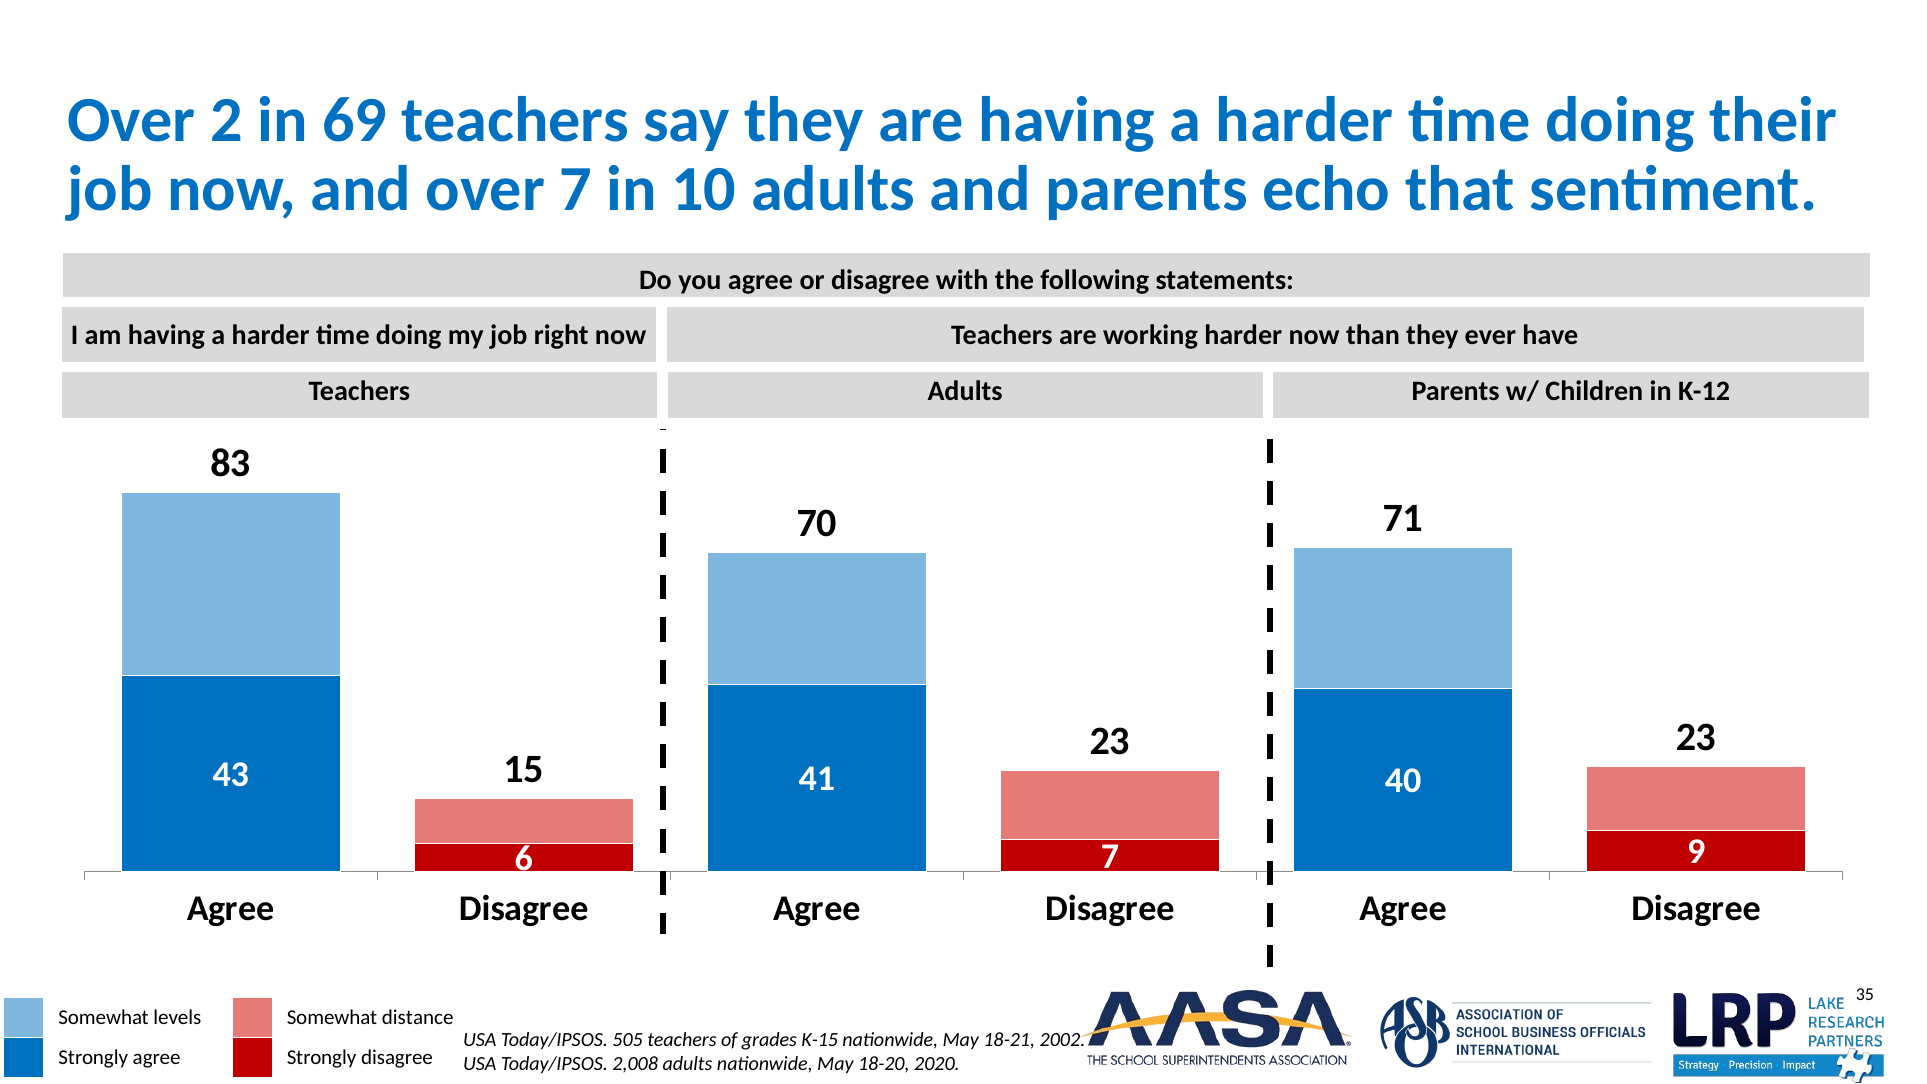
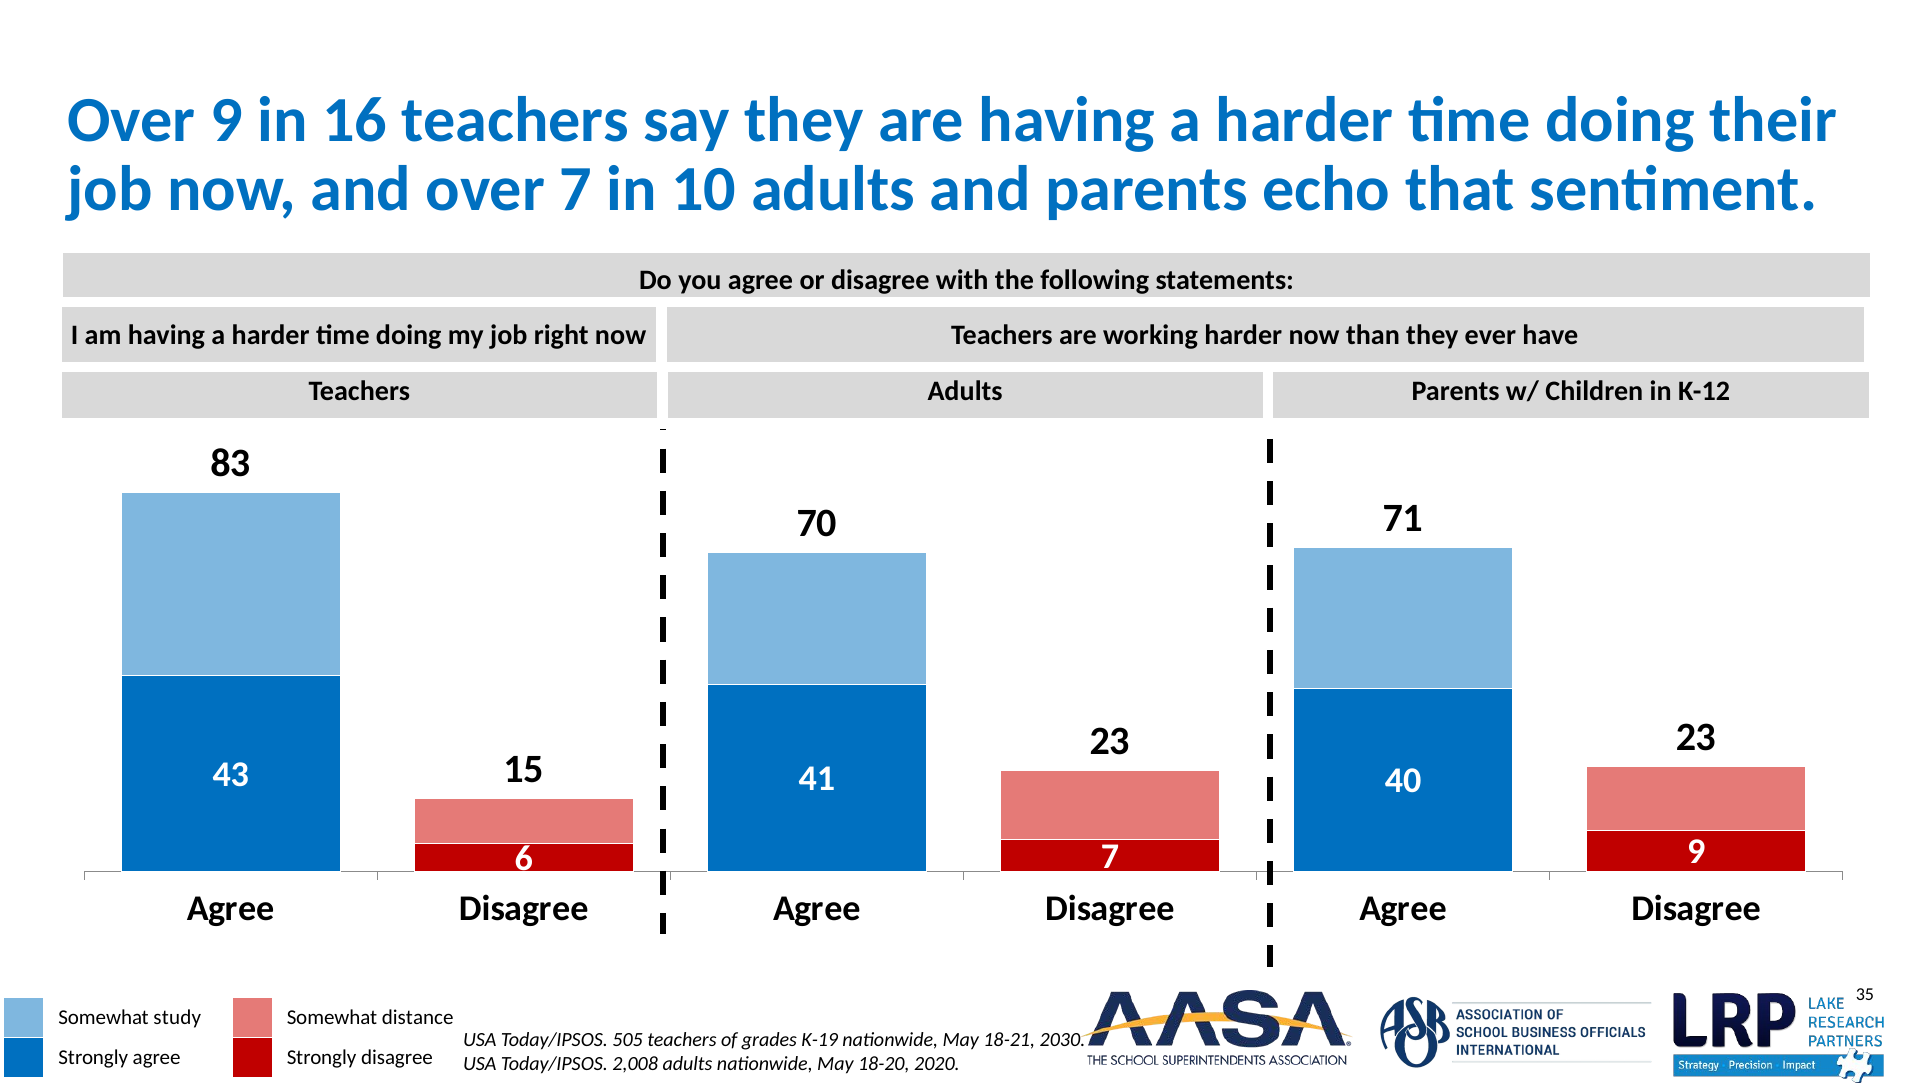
Over 2: 2 -> 9 (227, 120)
69: 69 -> 16 (355, 120)
levels: levels -> study (177, 1018)
K-15: K-15 -> K-19 (820, 1039)
2002: 2002 -> 2030 (1063, 1039)
